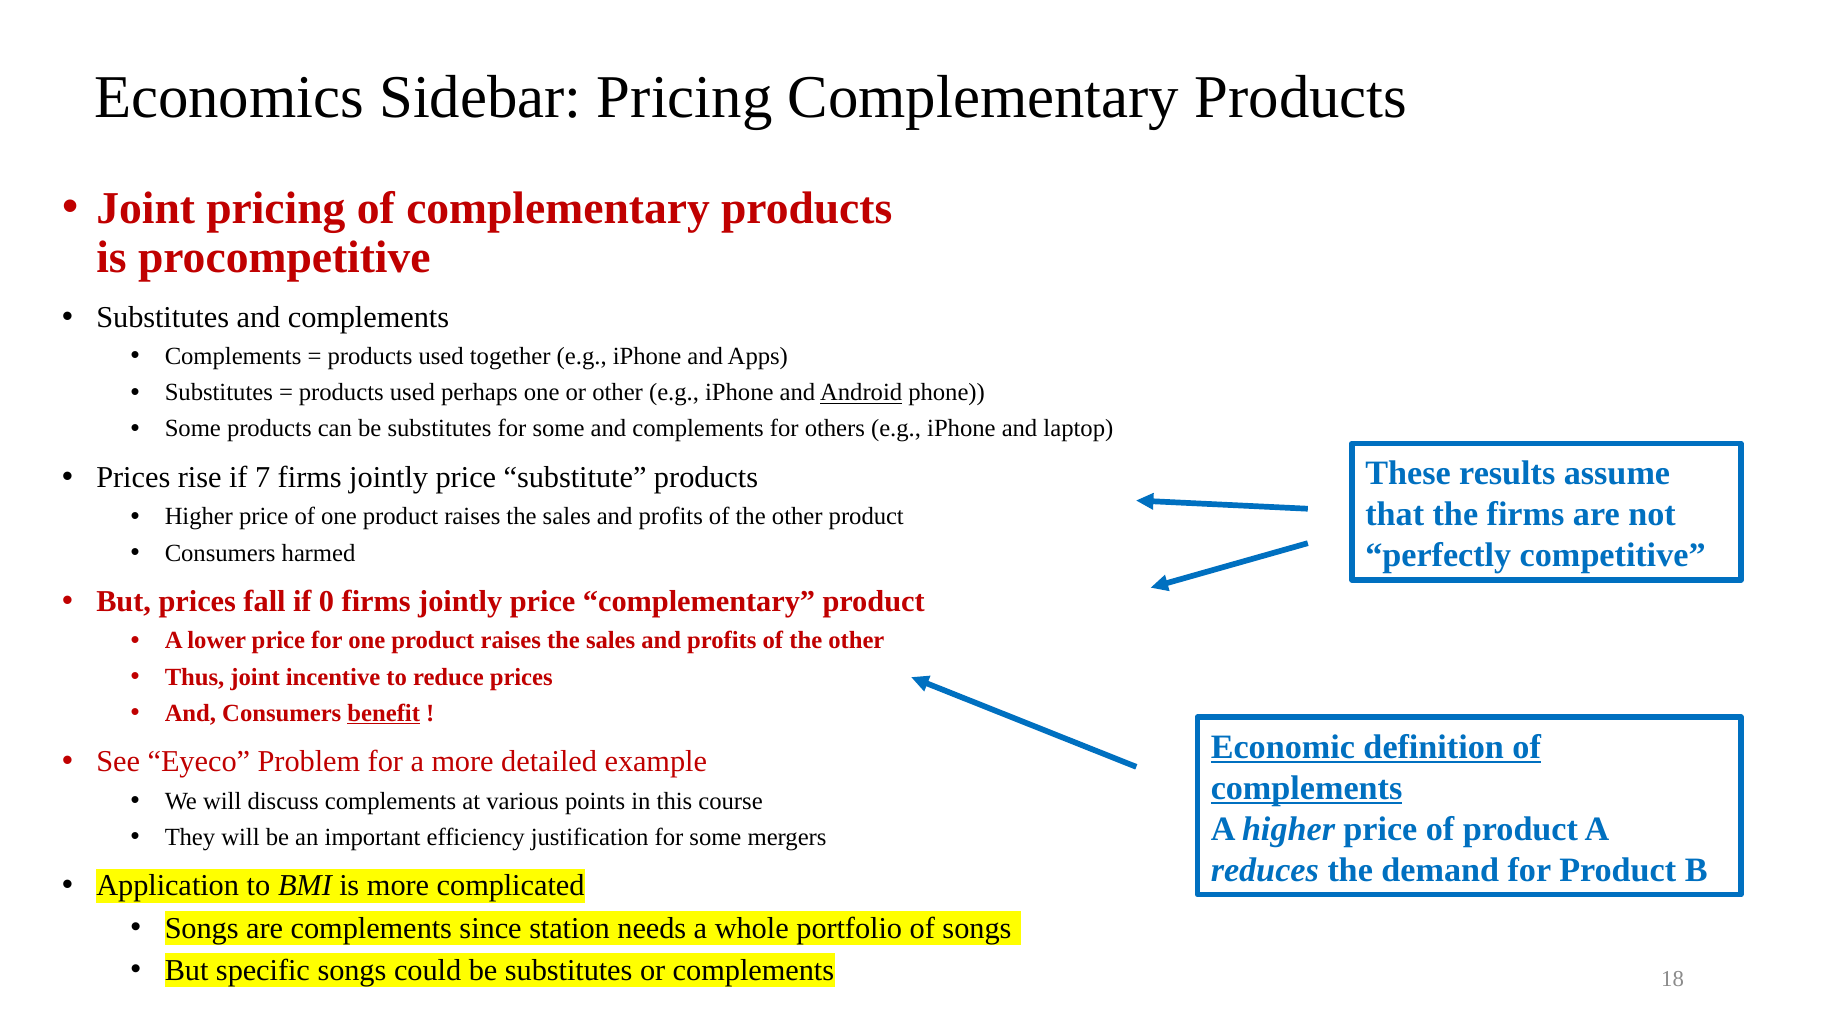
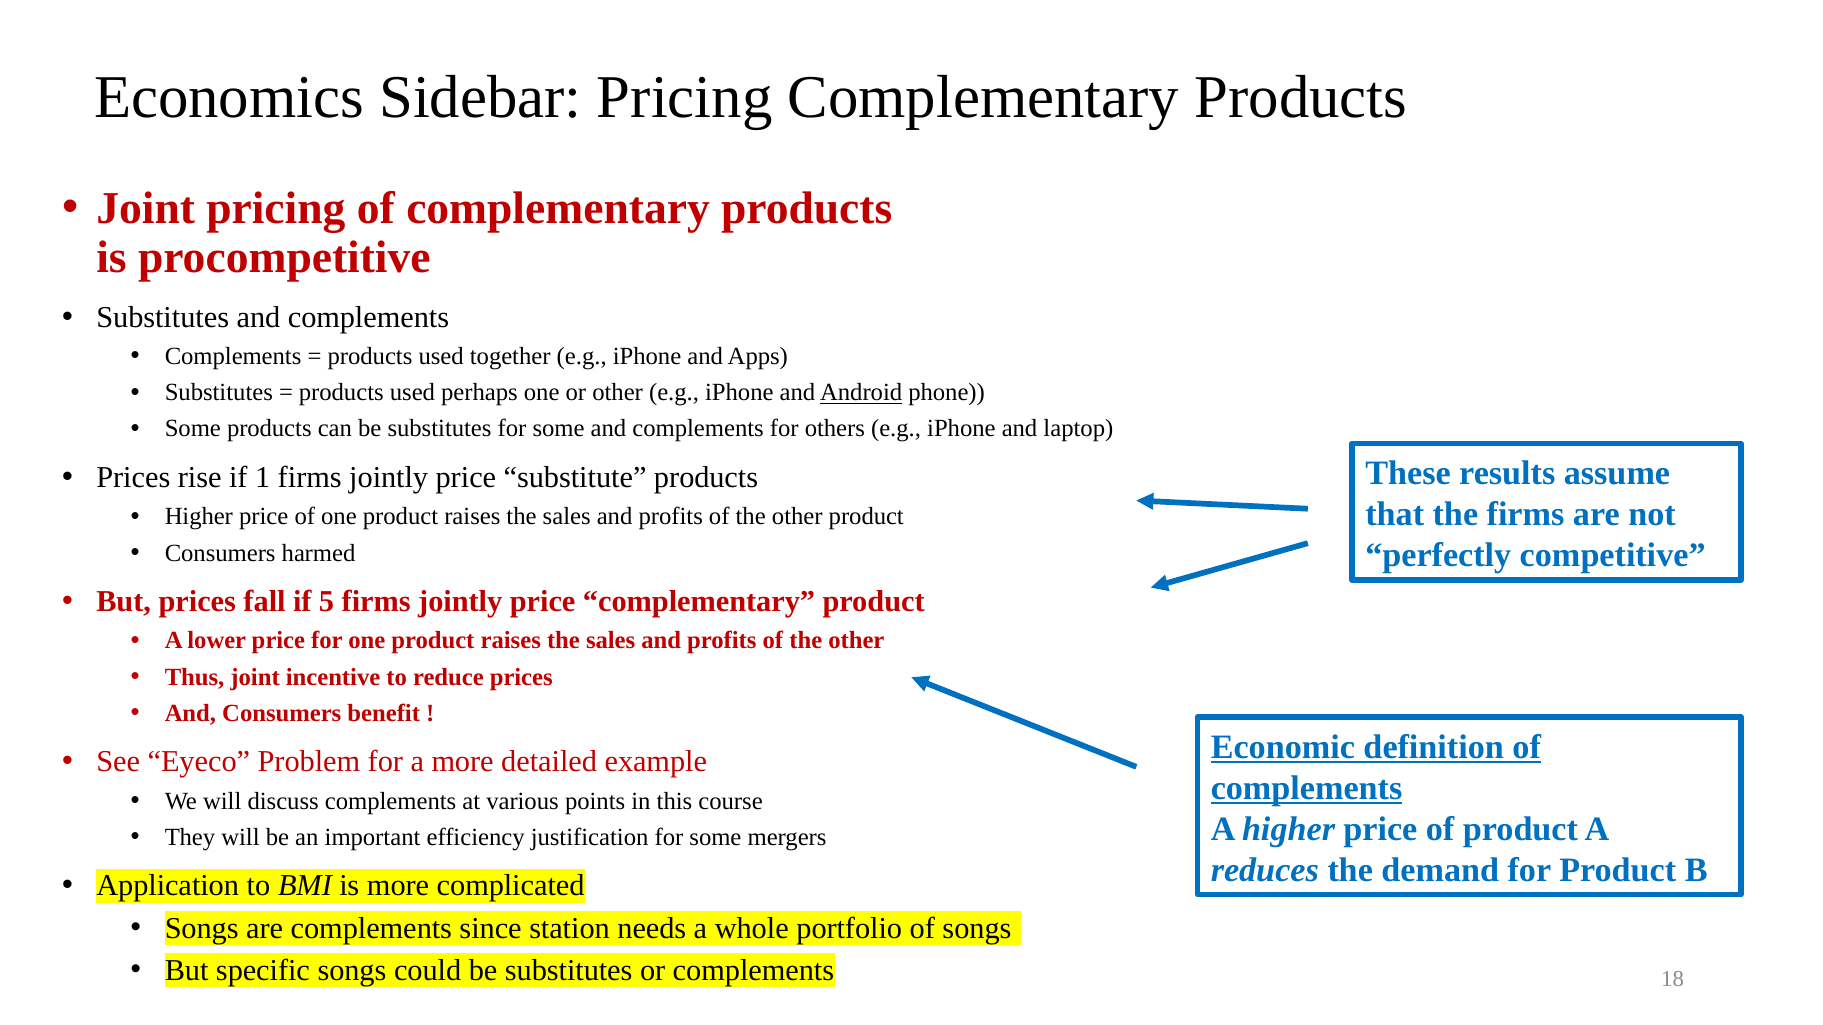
7: 7 -> 1 (263, 478)
0: 0 -> 5 (327, 602)
benefit underline: present -> none (384, 713)
